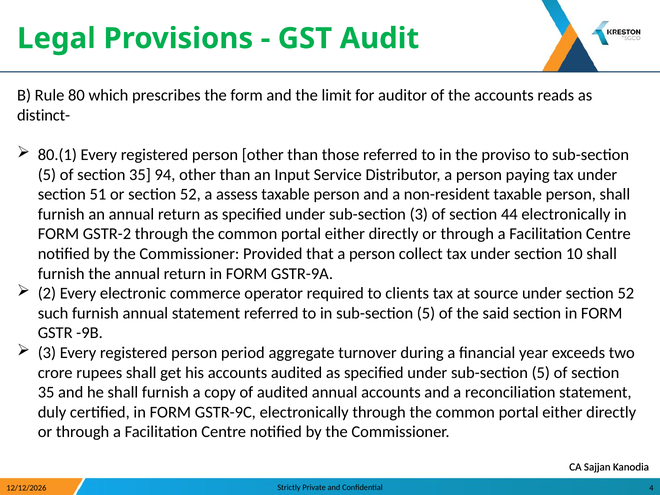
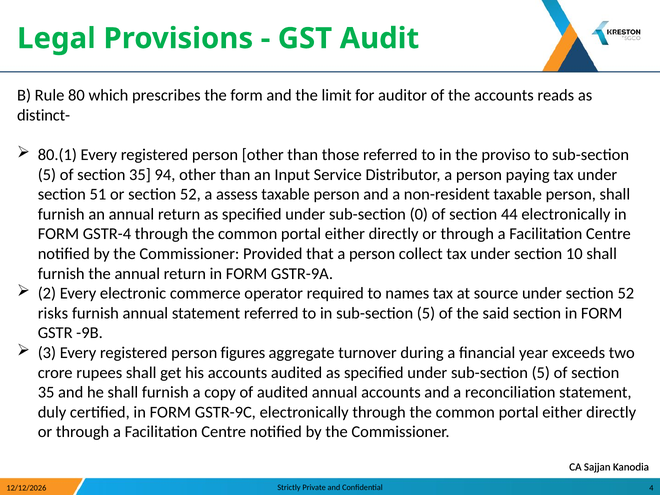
sub-section 3: 3 -> 0 (419, 214)
GSTR-2: GSTR-2 -> GSTR-4 (107, 234)
clients: clients -> names (407, 293)
such: such -> risks (53, 313)
period: period -> figures (243, 353)
